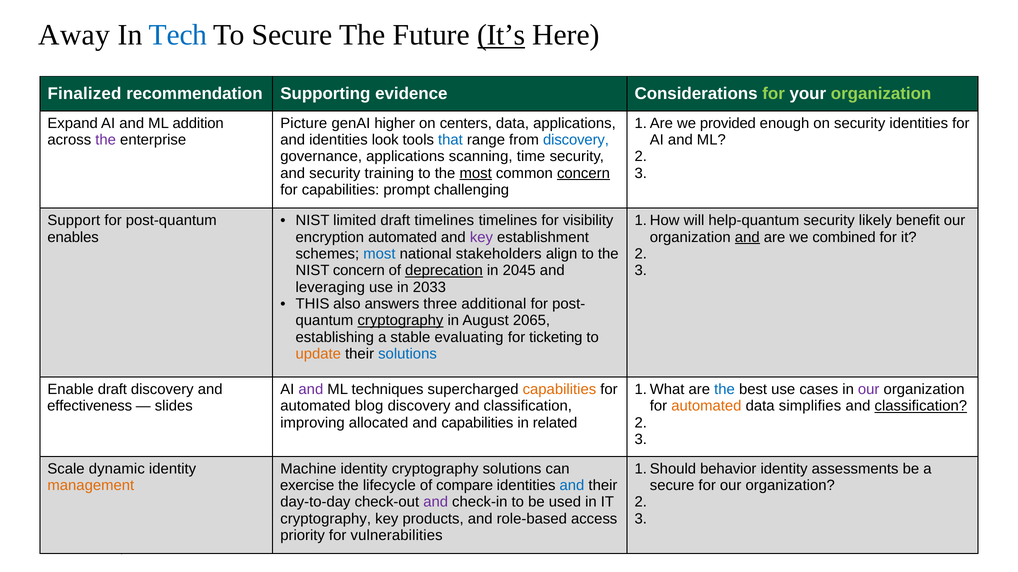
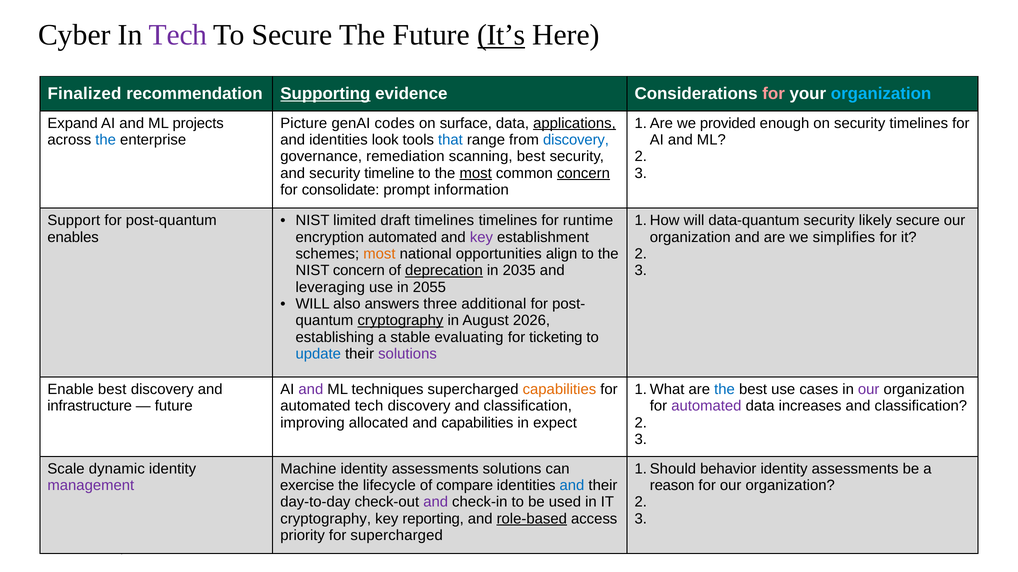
Away: Away -> Cyber (74, 35)
Tech colour: blue -> purple (178, 35)
Supporting underline: none -> present (325, 94)
for colour: light green -> pink (774, 94)
organization colour: light green -> light blue (881, 94)
addition: addition -> projects (198, 123)
higher: higher -> codes (395, 123)
centers: centers -> surface (466, 123)
applications underline: none -> present (574, 123)
security identities: identities -> timelines (919, 123)
the colour: purple -> blue (106, 140)
governance applications: applications -> remediation (405, 157)
scanning time: time -> best (531, 157)
training: training -> timeline (389, 173)
for capabilities: capabilities -> consolidate (341, 190)
challenging: challenging -> information (471, 190)
visibility: visibility -> runtime (588, 221)
help-quantum: help-quantum -> data-quantum (754, 221)
likely benefit: benefit -> secure (918, 221)
and underline: present -> none (747, 237)
combined: combined -> simplifies (844, 237)
most colour: blue -> orange (379, 254)
stakeholders: stakeholders -> opportunities (499, 254)
2045: 2045 -> 2035 (519, 271)
2033: 2033 -> 2055 (429, 287)
THIS: THIS -> WILL (313, 304)
2065: 2065 -> 2026 (531, 321)
update colour: orange -> blue (318, 354)
solutions colour: blue -> purple (408, 354)
Enable draft: draft -> best (112, 390)
effectiveness: effectiveness -> infrastructure (90, 407)
slides: slides -> future (174, 407)
automated blog: blog -> tech (369, 407)
automated colour: orange -> purple (706, 407)
simplifies: simplifies -> increases (810, 407)
classification underline: present -> none (921, 407)
related: related -> expect (555, 423)
Machine identity cryptography: cryptography -> assessments (435, 469)
management colour: orange -> purple (91, 486)
secure: secure -> reason (672, 486)
products: products -> reporting (433, 519)
role-based underline: none -> present (532, 519)
for vulnerabilities: vulnerabilities -> supercharged (397, 536)
